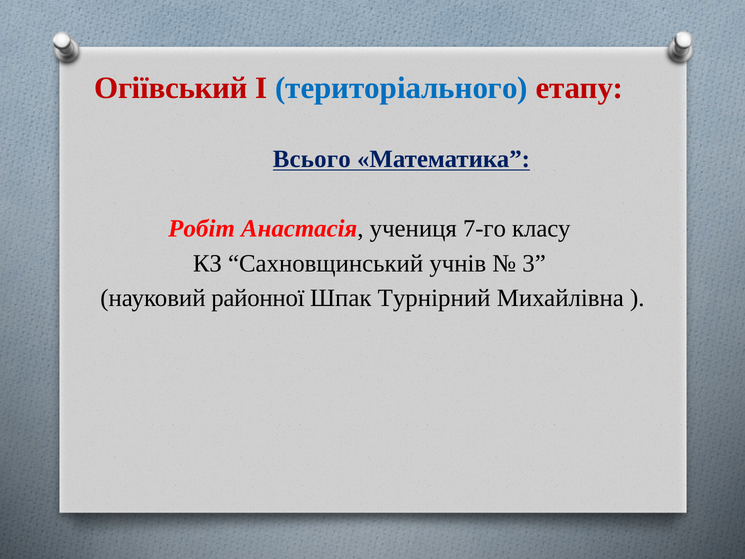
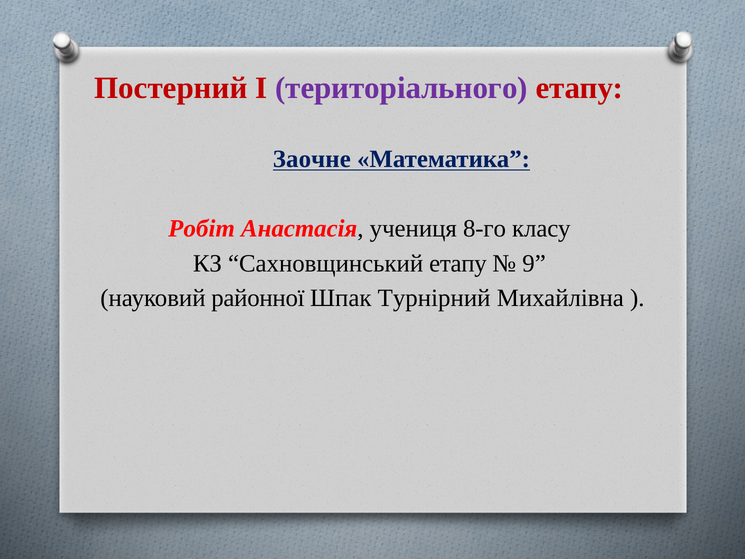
Огіївський: Огіївський -> Постерний (171, 88)
територіального colour: blue -> purple (401, 88)
Всього: Всього -> Заочне (312, 159)
7-го: 7-го -> 8-го (485, 228)
Сахновщинський учнів: учнів -> етапу (458, 263)
3: 3 -> 9 (534, 263)
